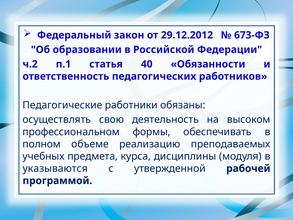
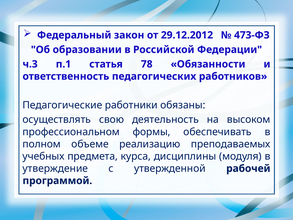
673-ФЗ: 673-ФЗ -> 473-ФЗ (252, 35)
ч.2: ч.2 -> ч.3 (30, 64)
40: 40 -> 78 (147, 64)
указываются: указываются -> утверждение (55, 168)
